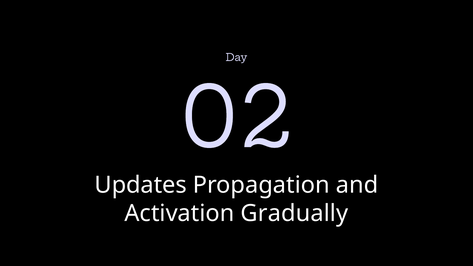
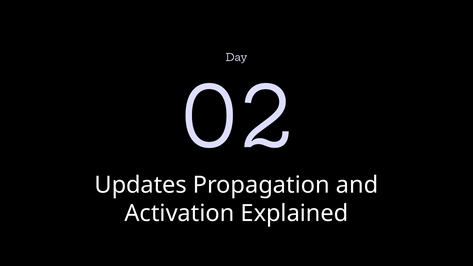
Gradually: Gradually -> Explained (294, 214)
